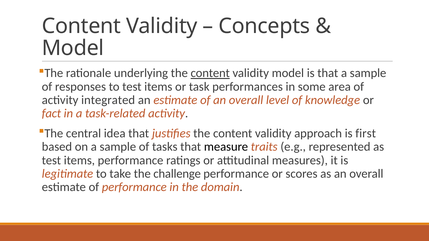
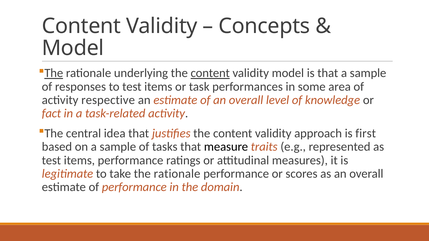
The underline: none -> present (54, 73)
integrated: integrated -> respective (108, 100)
take the challenge: challenge -> rationale (177, 174)
